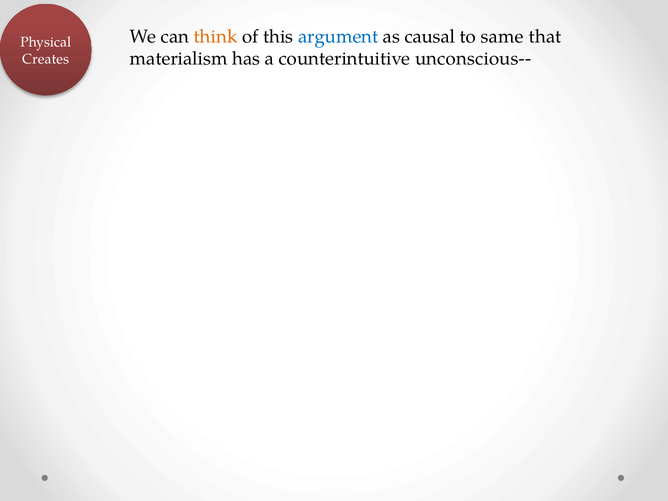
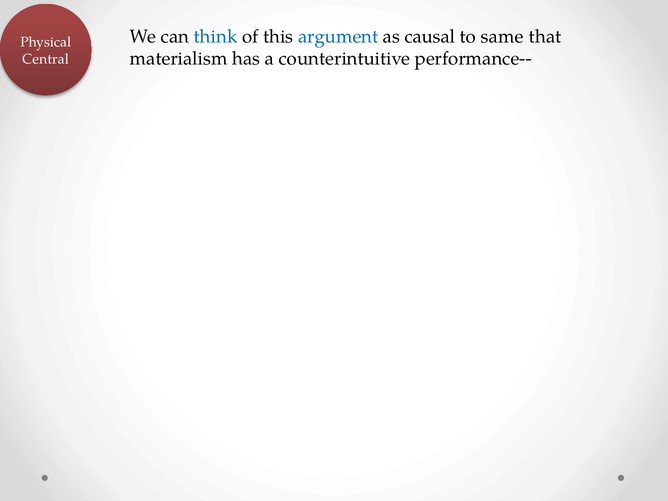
think colour: orange -> blue (216, 36)
unconscious--: unconscious-- -> performance-- (473, 59)
Creates: Creates -> Central (46, 59)
